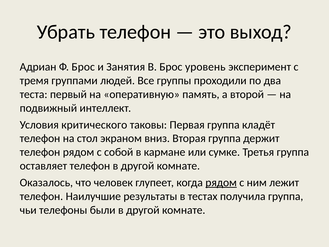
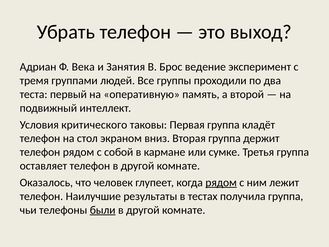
Ф Брос: Брос -> Века (83, 67)
уровень: уровень -> ведение (205, 67)
были underline: none -> present (103, 210)
